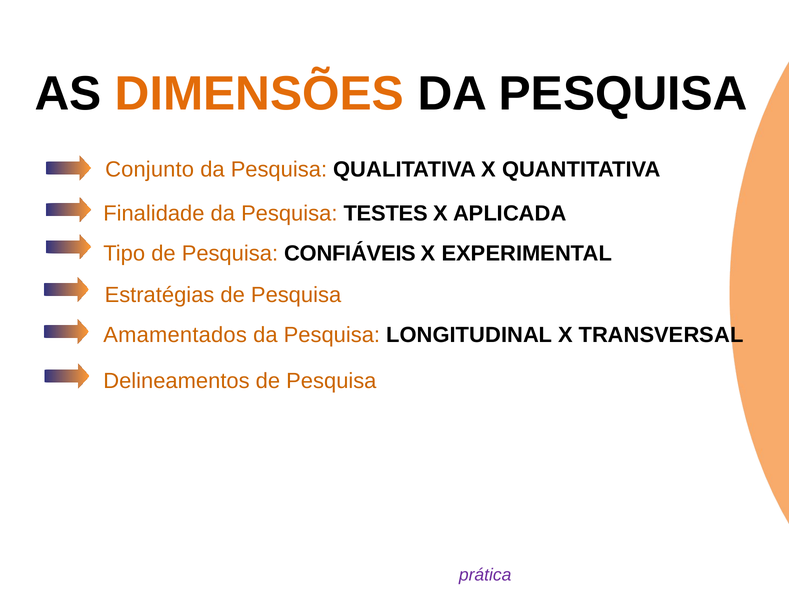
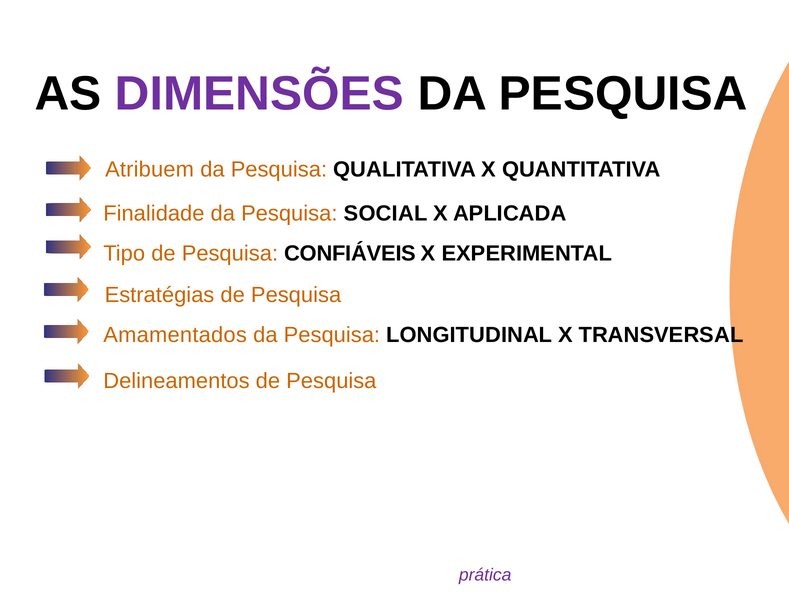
DIMENSÕES colour: orange -> purple (259, 94)
Conjunto: Conjunto -> Atribuem (150, 169)
TESTES: TESTES -> SOCIAL (386, 214)
